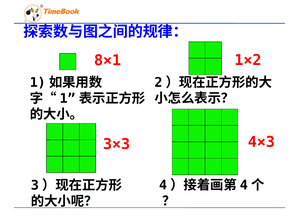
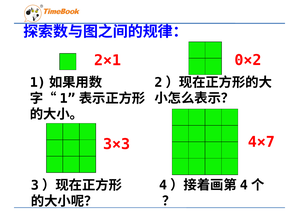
1×2: 1×2 -> 0×2 (248, 60)
8×1: 8×1 -> 2×1 (108, 61)
4×3: 4×3 -> 4×7 (261, 142)
